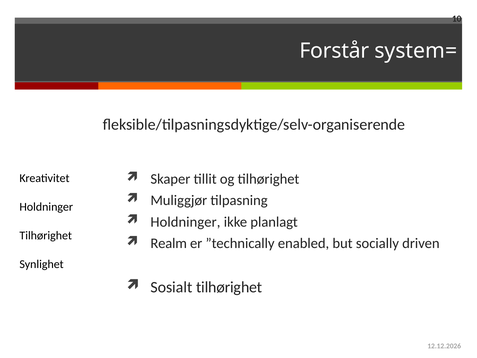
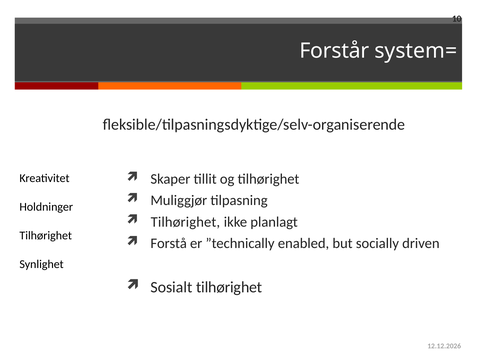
Holdninger: Holdninger -> Tilhørighet (185, 222)
Realm: Realm -> Forstå (169, 243)
